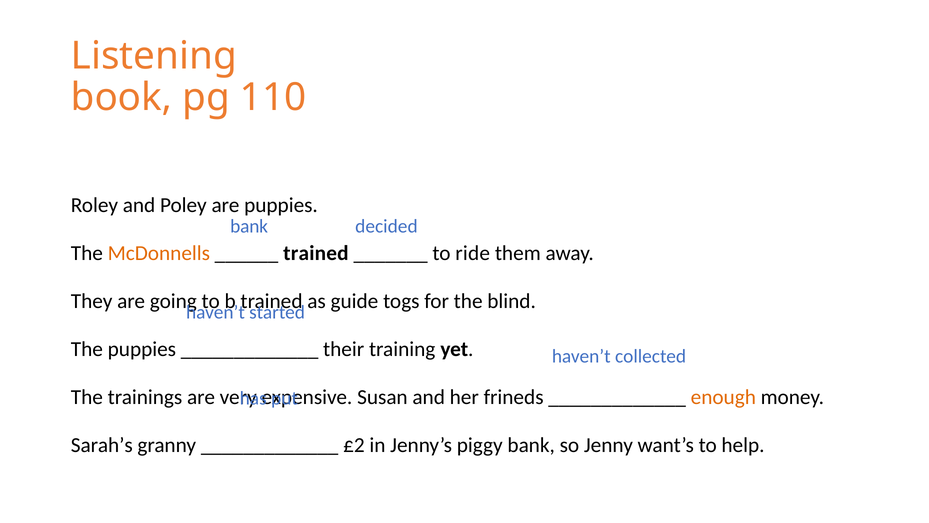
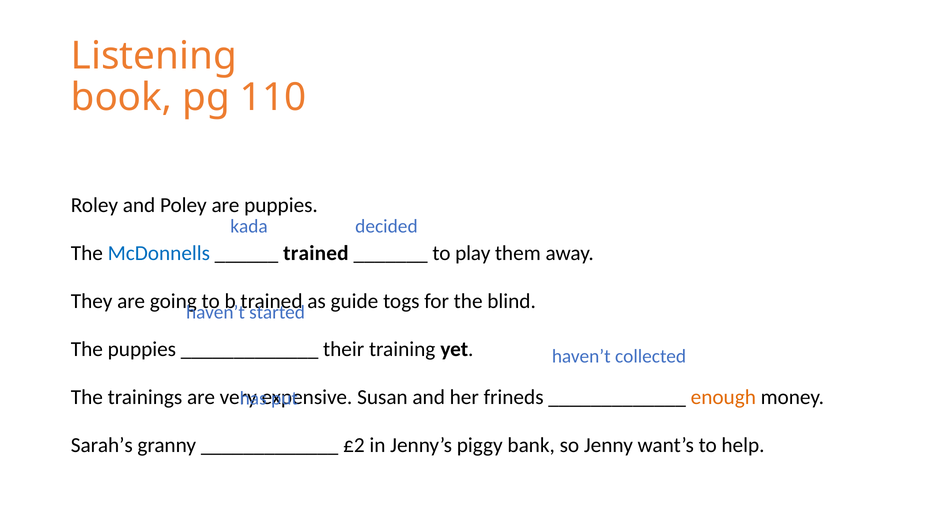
bank: bank -> kada (249, 226)
McDonnells colour: orange -> blue (159, 253)
ride: ride -> play (473, 253)
